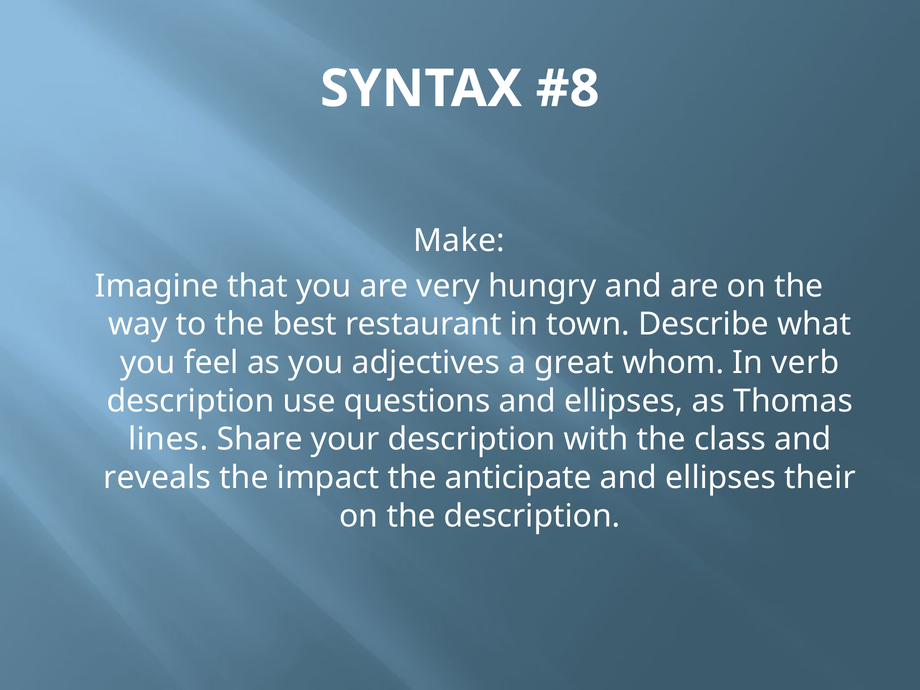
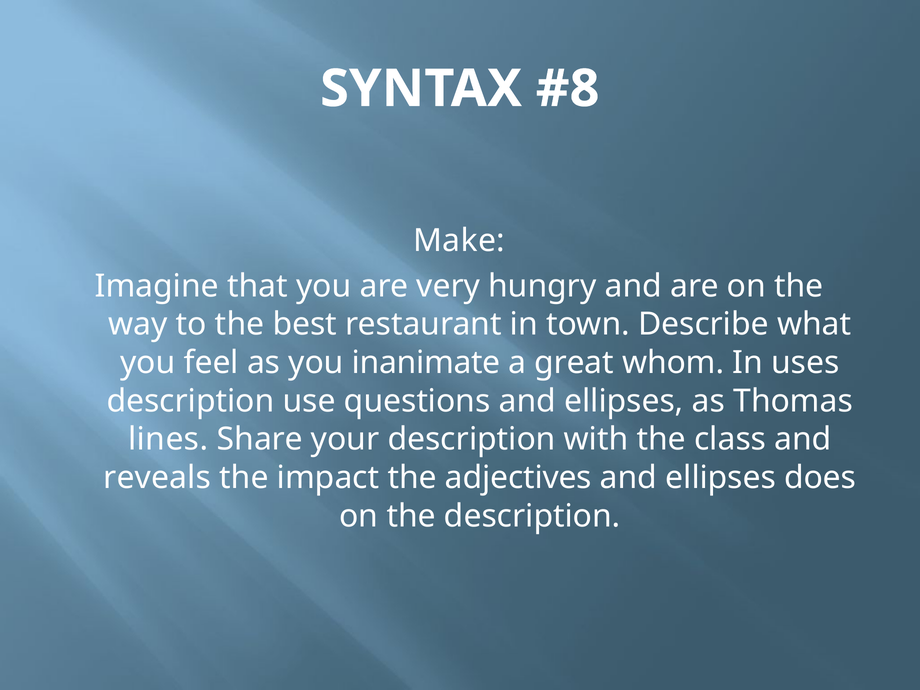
adjectives: adjectives -> inanimate (426, 363)
verb: verb -> uses (805, 363)
anticipate: anticipate -> adjectives (518, 478)
their: their -> does (820, 478)
